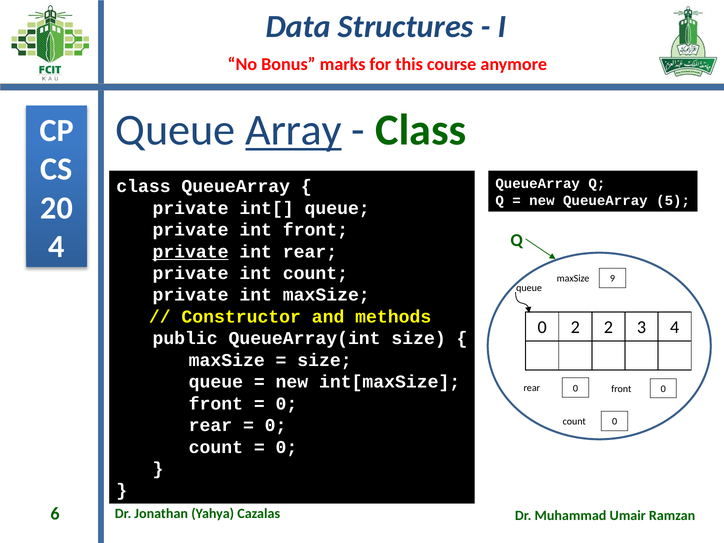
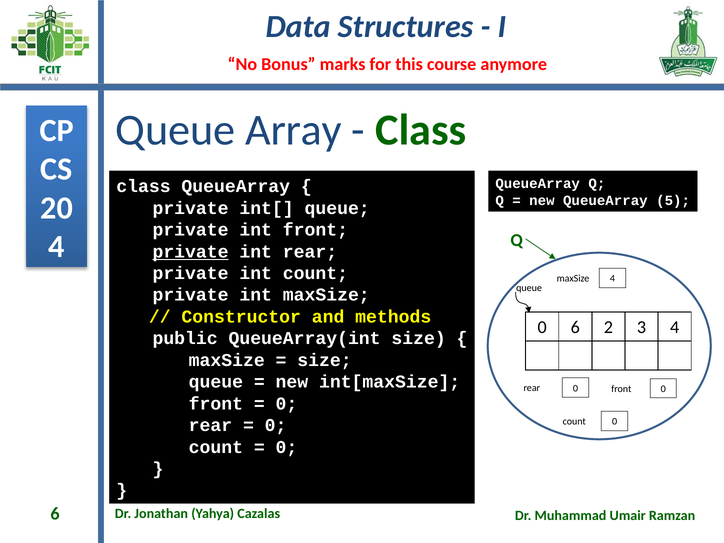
Array underline: present -> none (294, 130)
maxSize 9: 9 -> 4 (612, 279)
0 2: 2 -> 6 (575, 327)
